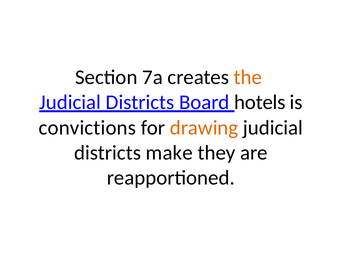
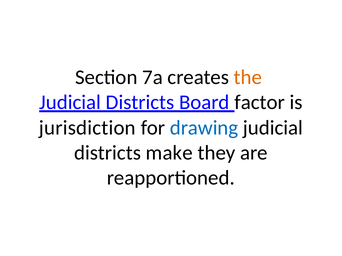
hotels: hotels -> factor (260, 102)
convictions: convictions -> jurisdiction (87, 128)
drawing colour: orange -> blue (204, 128)
